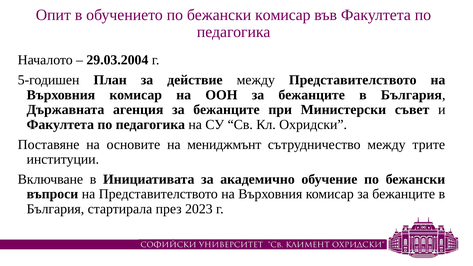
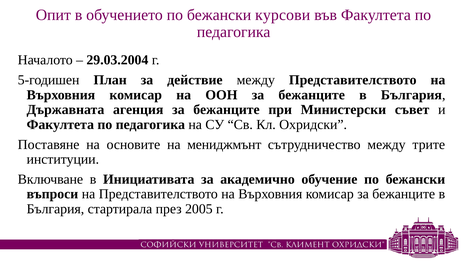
бежански комисар: комисар -> курсови (283, 15)
2023: 2023 -> 2005 (199, 209)
